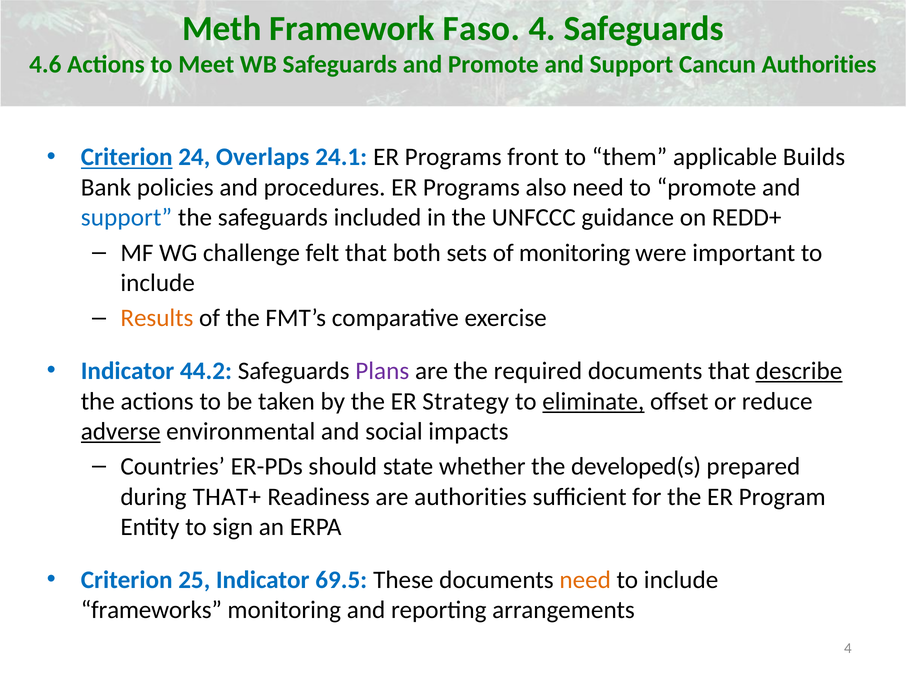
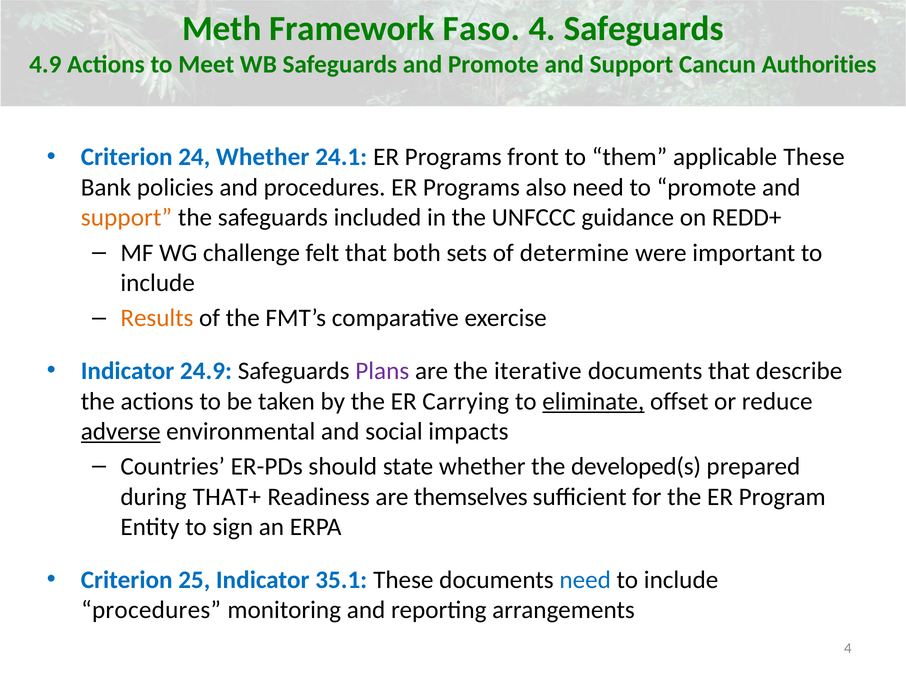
4.6: 4.6 -> 4.9 (45, 64)
Criterion underline: present -> none (127, 157)
24 Overlaps: Overlaps -> Whether (263, 157)
applicable Builds: Builds -> These (814, 157)
support colour: blue -> orange (126, 218)
of monitoring: monitoring -> determine (574, 253)
44.2: 44.2 -> 24.9 (206, 371)
required: required -> iterative (538, 371)
describe underline: present -> none (799, 371)
Strategy: Strategy -> Carrying (466, 401)
are authorities: authorities -> themselves (471, 497)
69.5: 69.5 -> 35.1 (341, 580)
need colour: orange -> blue (585, 580)
frameworks: frameworks -> procedures (151, 610)
